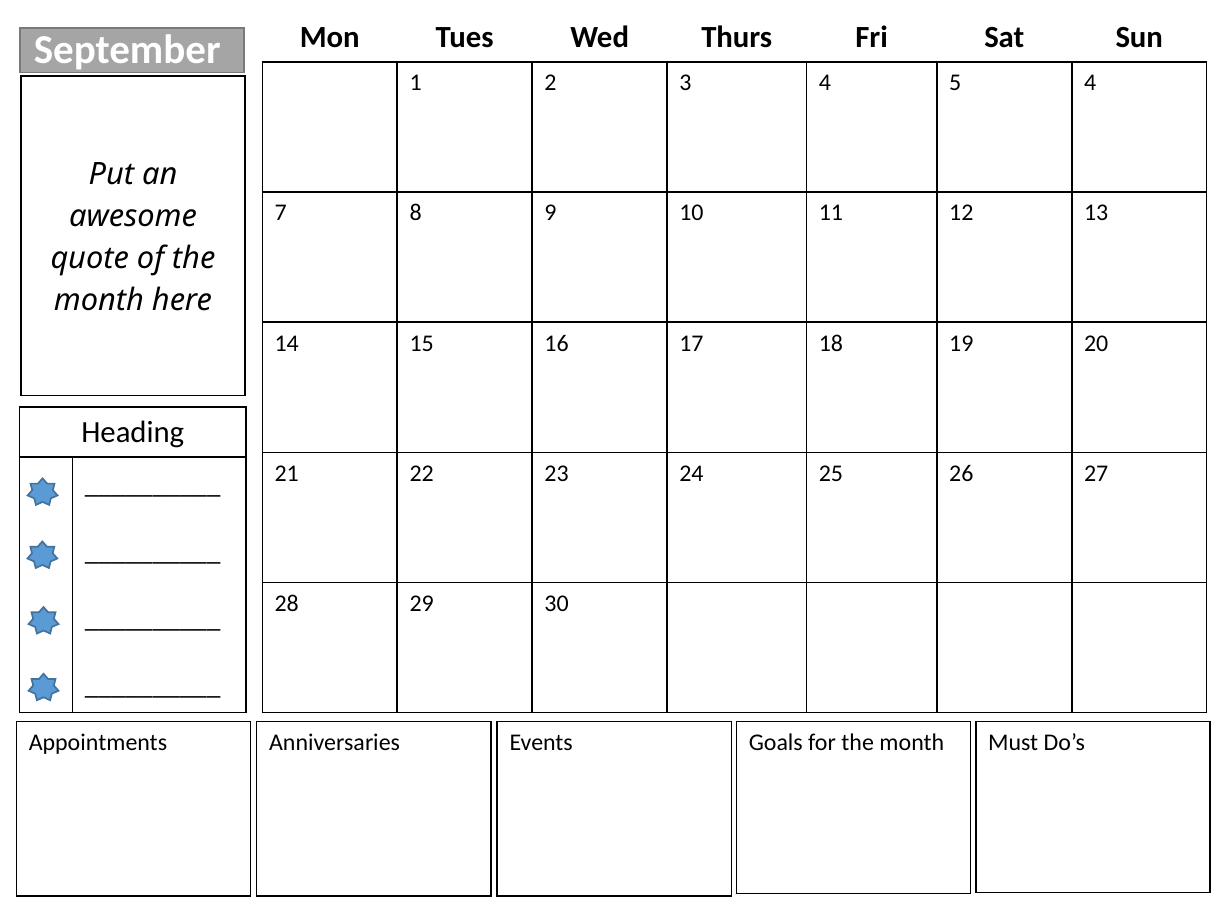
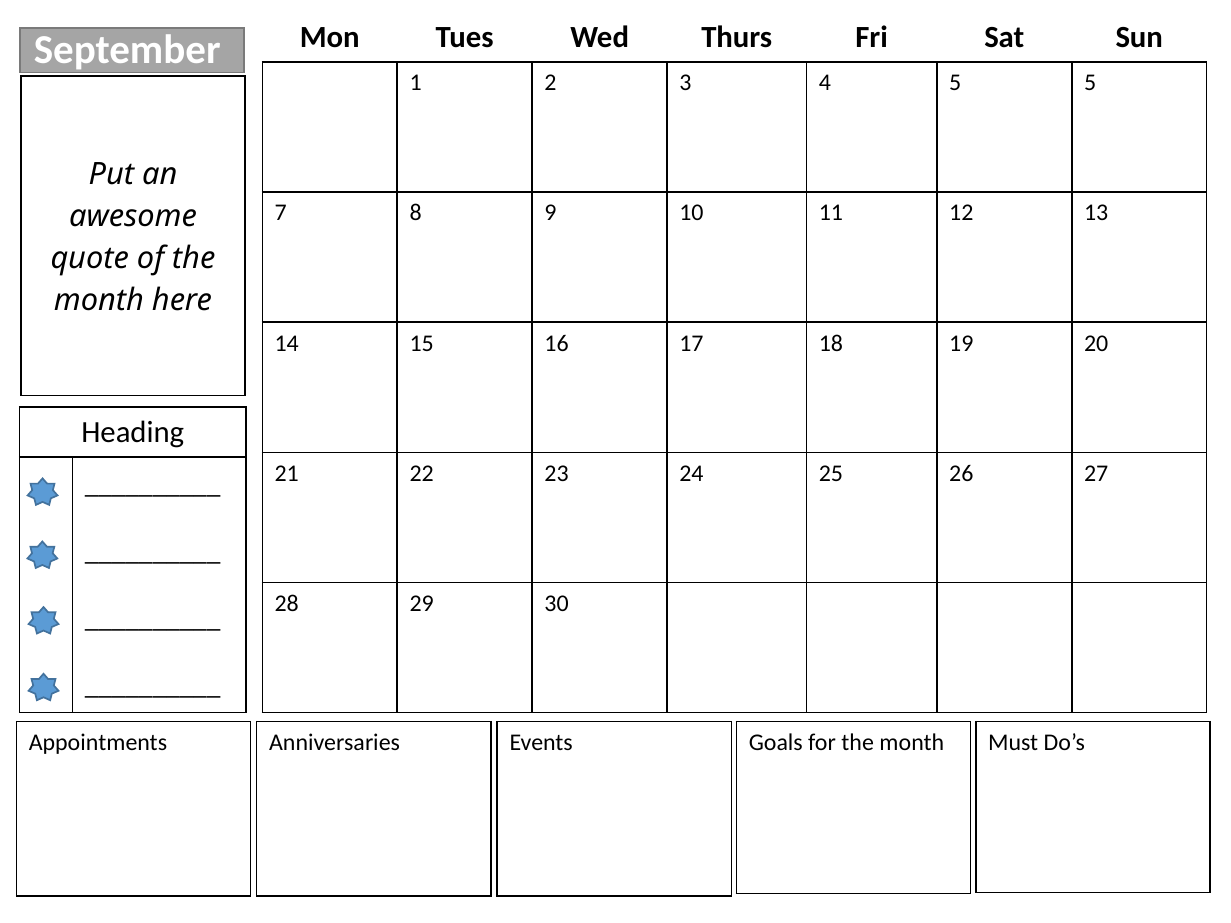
5 4: 4 -> 5 (1090, 83)
